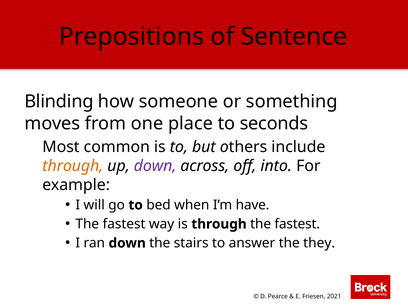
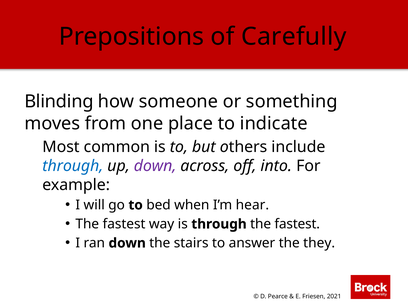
Sentence: Sentence -> Carefully (294, 37)
seconds: seconds -> indicate (274, 123)
through colour: orange -> blue (73, 166)
have: have -> hear (252, 205)
